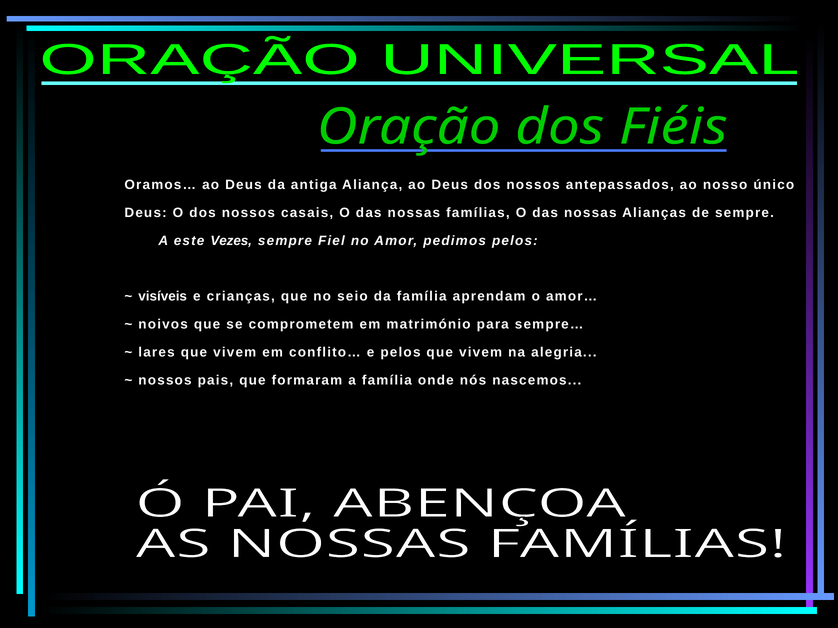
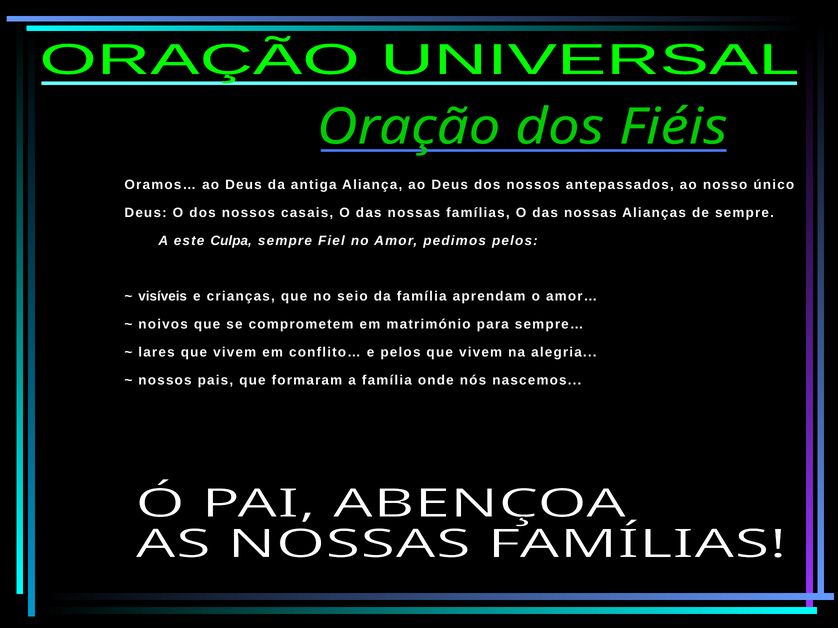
Vezes: Vezes -> Culpa (231, 241)
